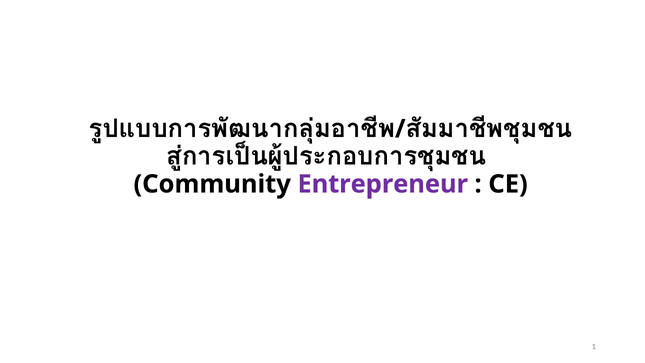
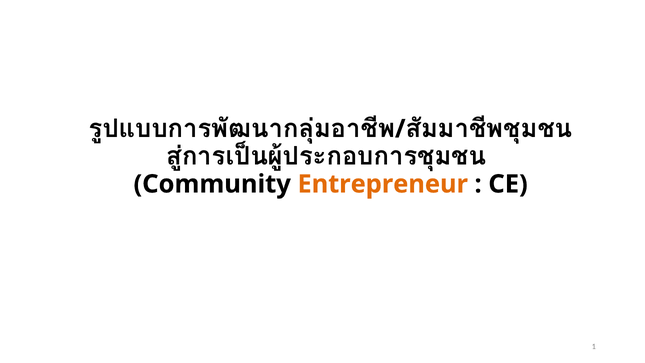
Entrepreneur colour: purple -> orange (383, 184)
